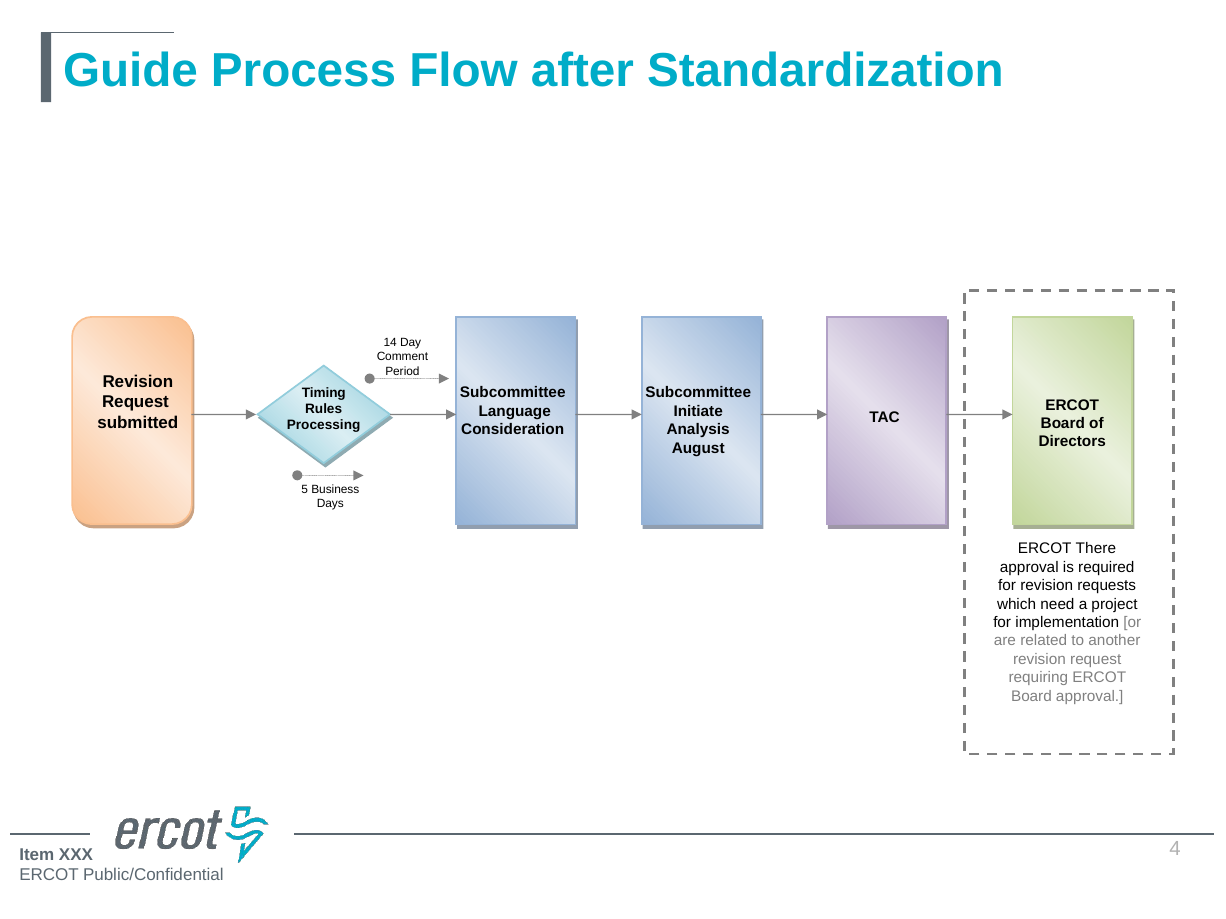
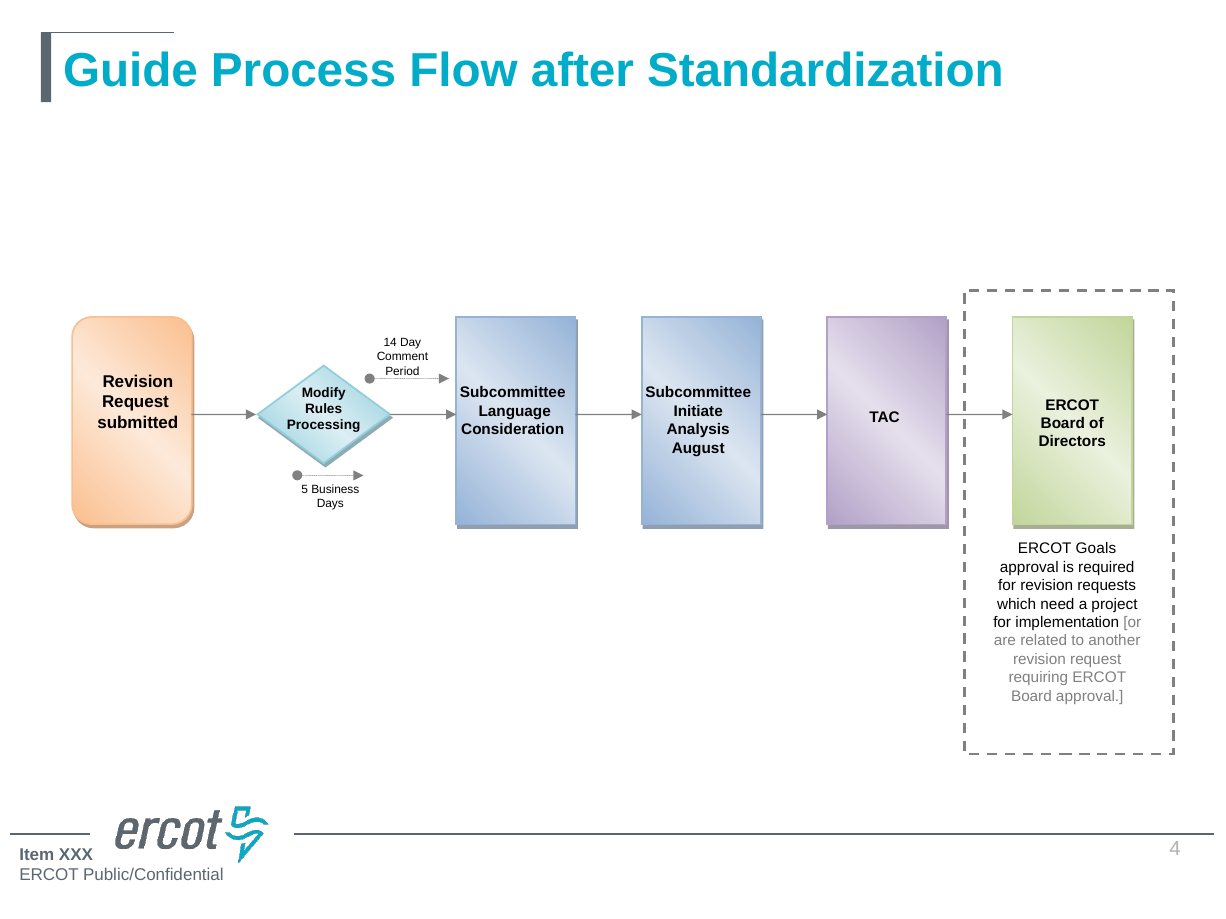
Timing: Timing -> Modify (324, 393)
There: There -> Goals (1096, 549)
